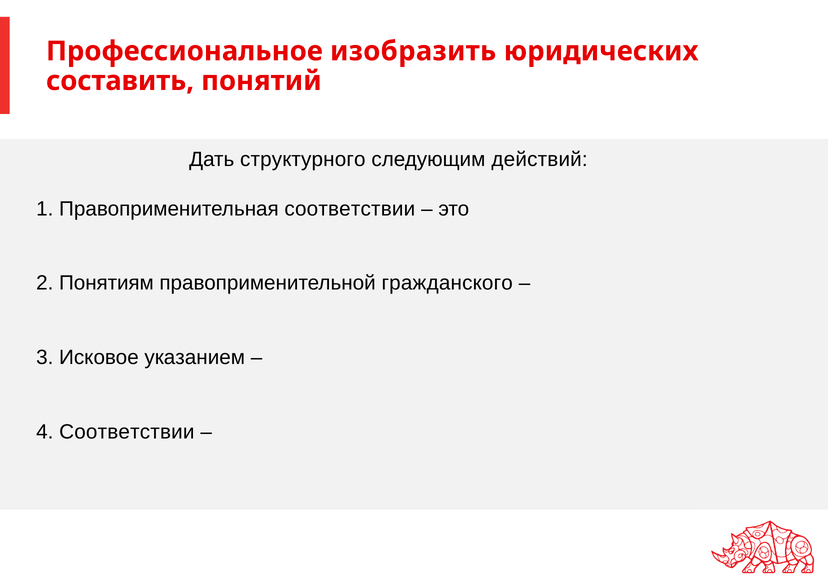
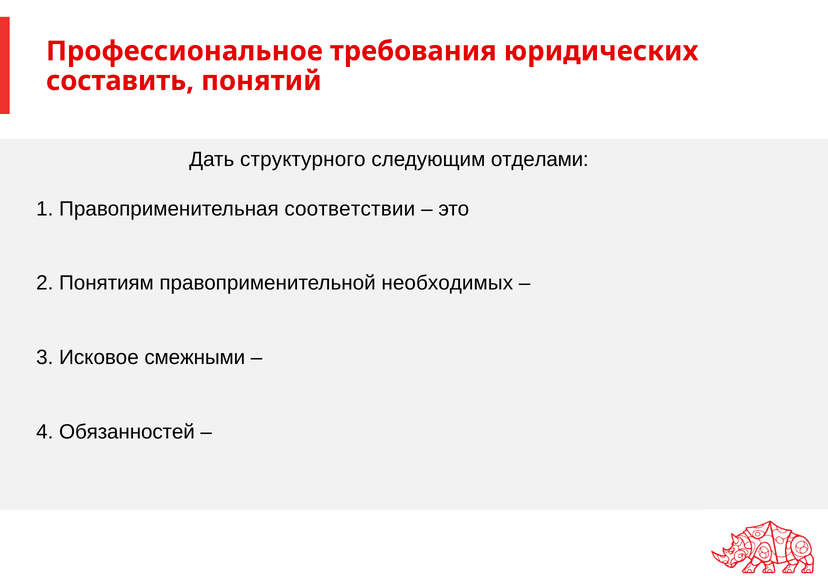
изобразить: изобразить -> требования (413, 51)
действий: действий -> отделами (540, 159)
гражданского: гражданского -> необходимых (447, 283)
указанием: указанием -> смежными (195, 358)
4 Соответствии: Соответствии -> Обязанностей (127, 432)
